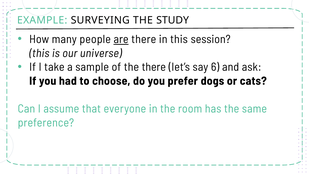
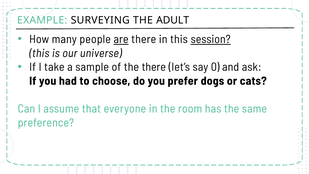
STUDY: STUDY -> ADULT (173, 20)
session underline: none -> present (211, 39)
6: 6 -> 0 (215, 67)
